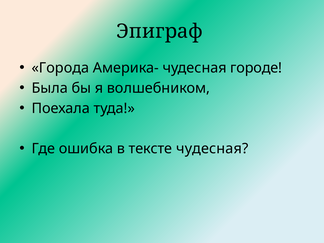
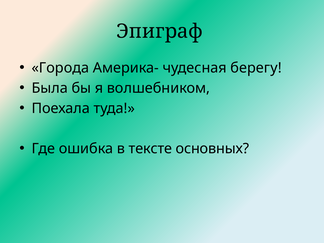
городе: городе -> берегу (256, 68)
тексте чудесная: чудесная -> основных (212, 149)
